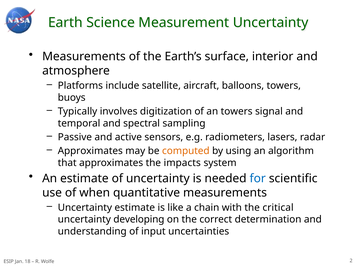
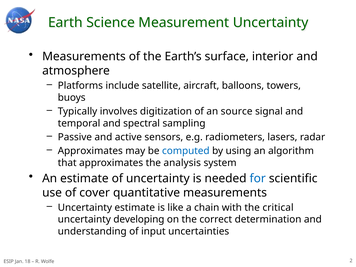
an towers: towers -> source (237, 111)
computed colour: orange -> blue (186, 151)
impacts: impacts -> analysis (182, 163)
when: when -> cover (95, 193)
